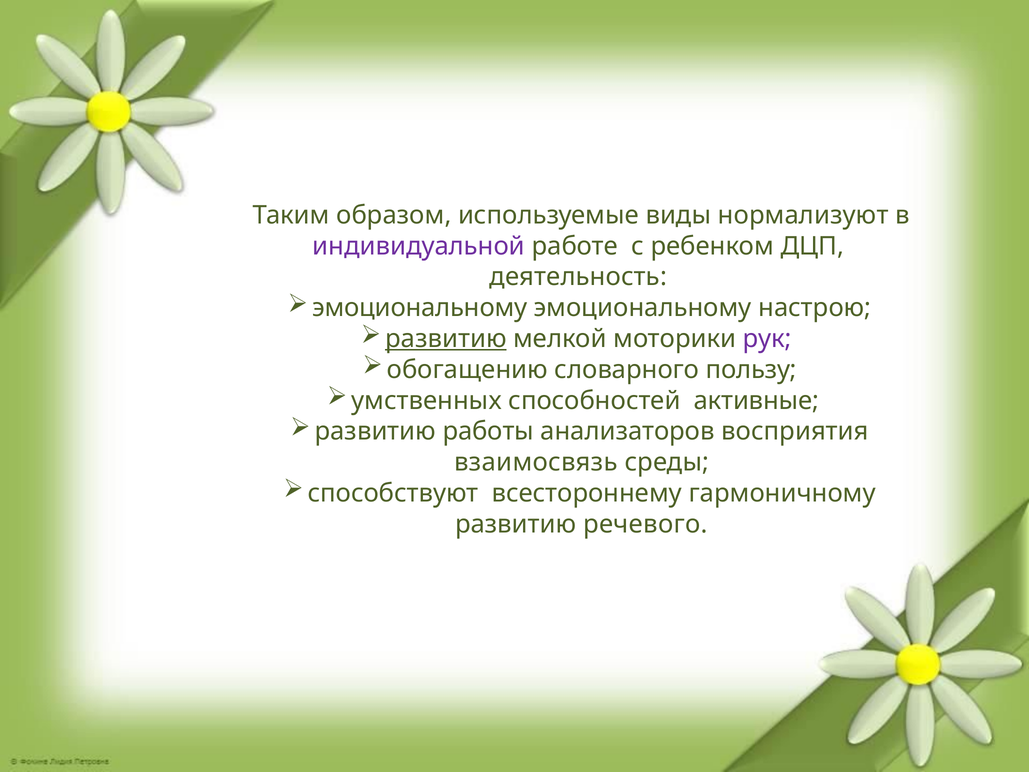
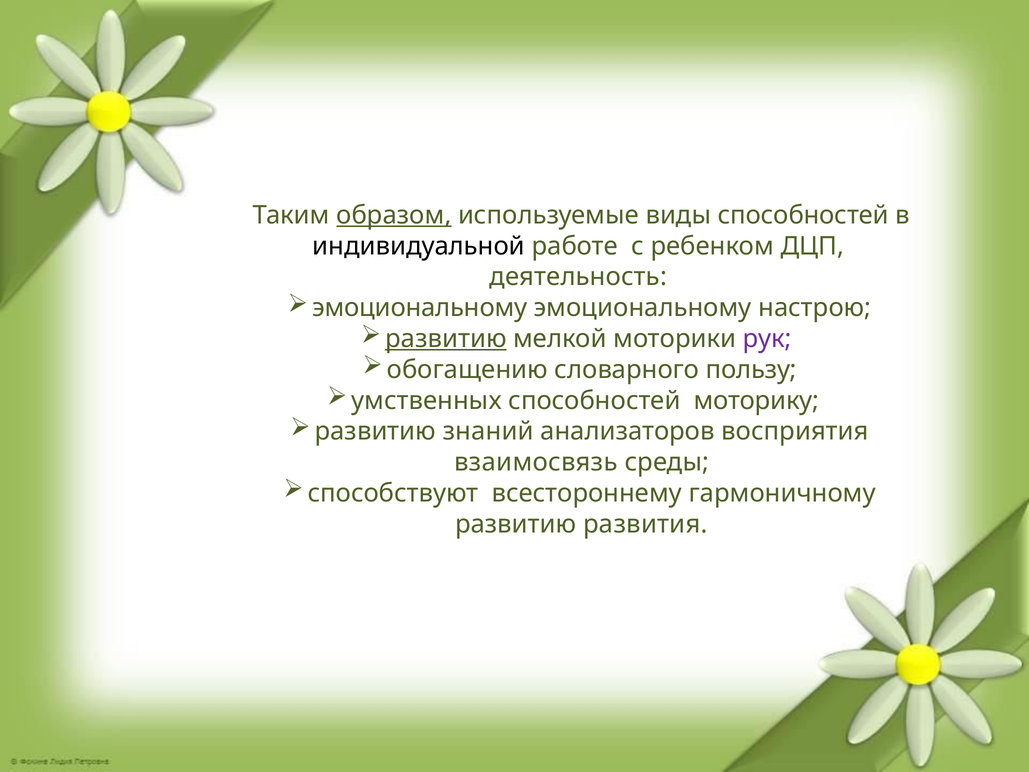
образом underline: none -> present (394, 215)
виды нормализуют: нормализуют -> способностей (803, 215)
индивидуальной colour: purple -> black (419, 246)
активные: активные -> моторику (756, 400)
работы: работы -> знаний (488, 431)
речевого: речевого -> развития (645, 524)
